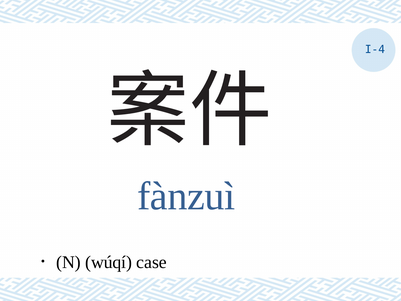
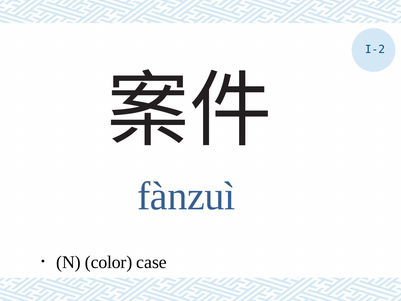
I-4: I-4 -> I-2 (375, 50)
wúqí: wúqí -> color (109, 262)
